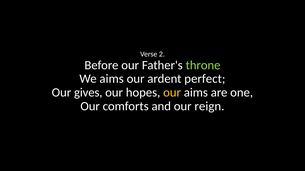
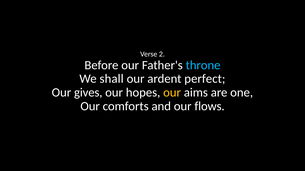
throne colour: light green -> light blue (203, 65)
We aims: aims -> shall (112, 79)
reign: reign -> flows (210, 106)
